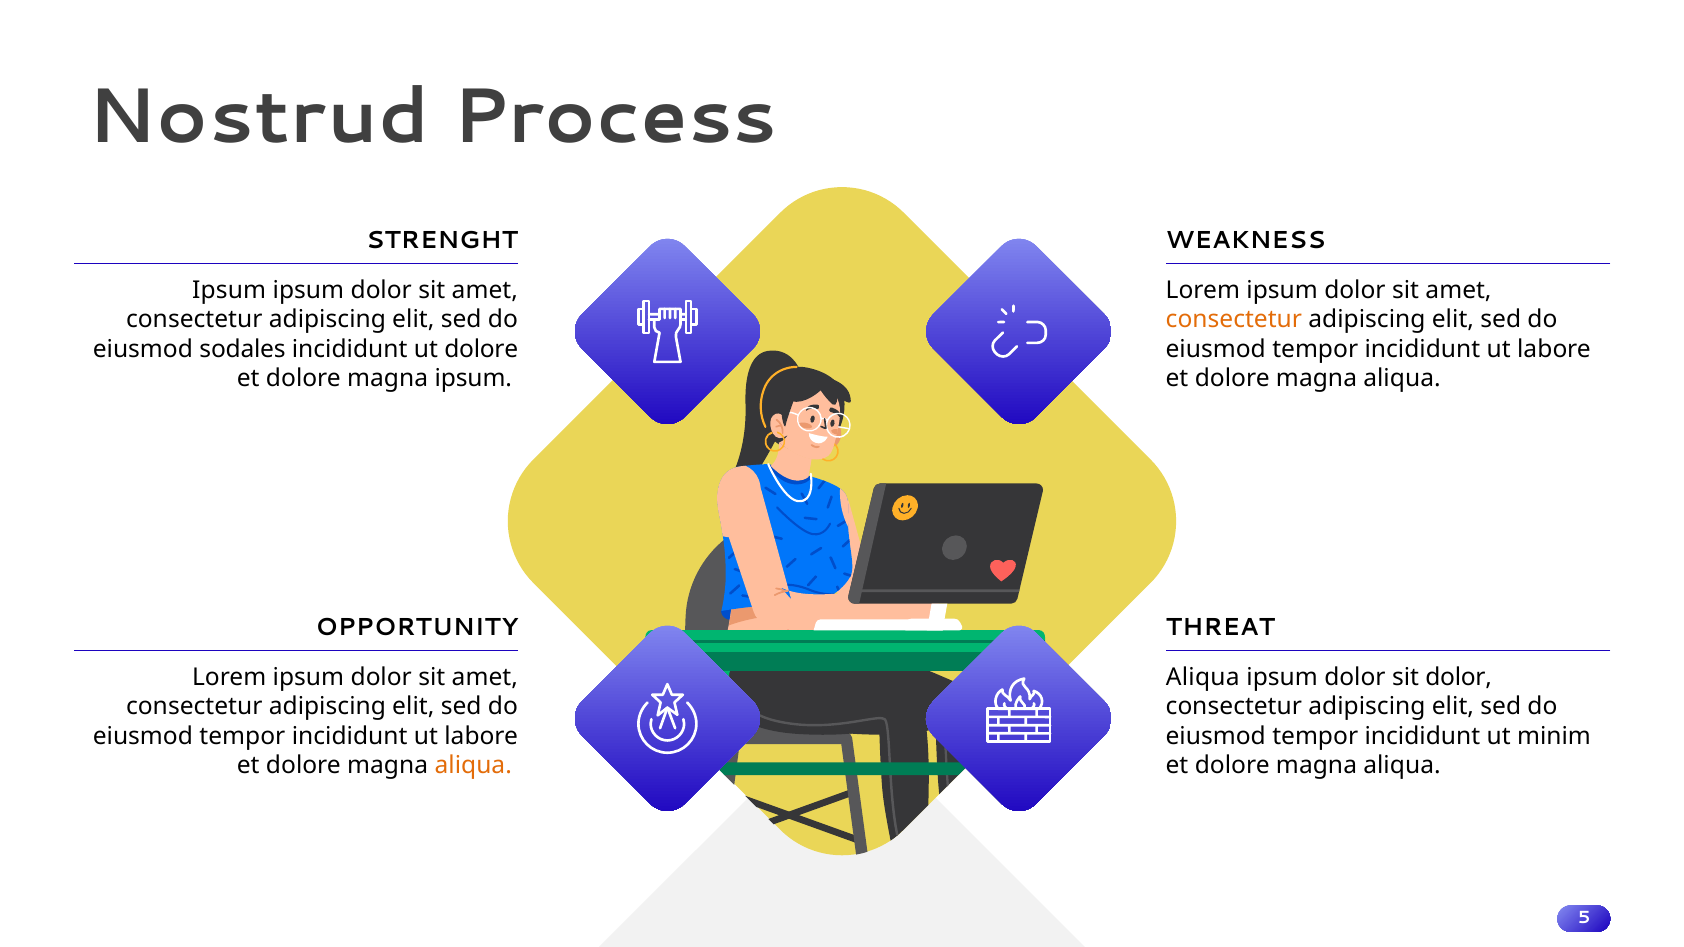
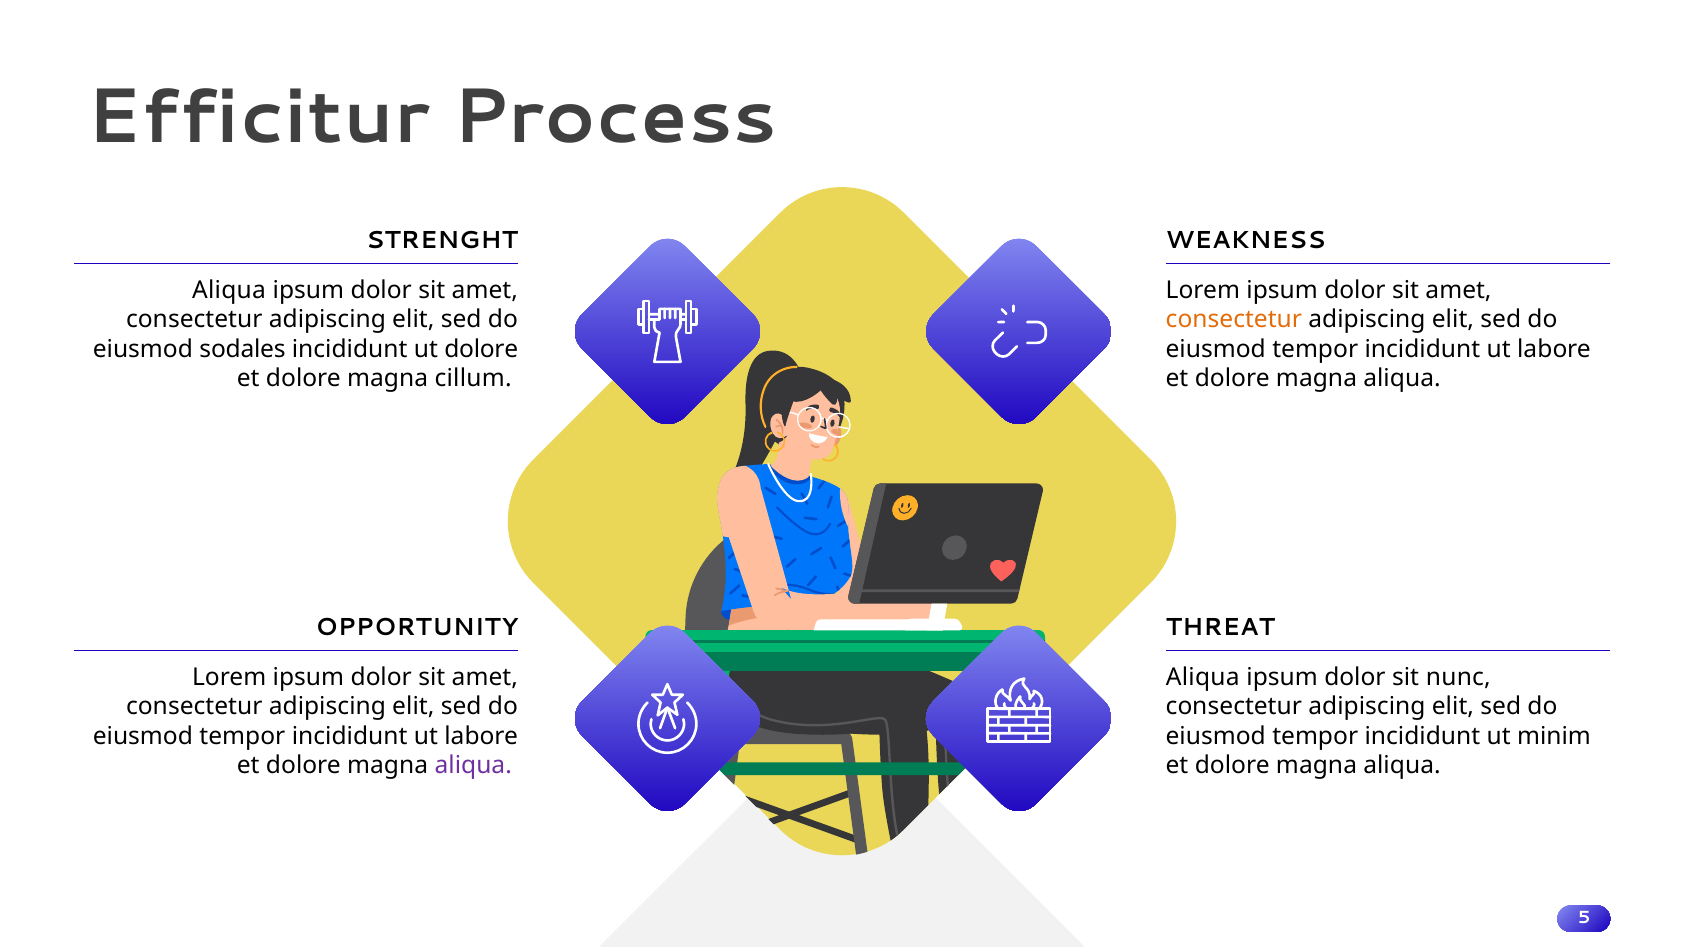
Nostrud: Nostrud -> Efficitur (258, 117)
Ipsum: Ipsum -> Aliqua (229, 290)
magna ipsum: ipsum -> cillum (473, 379)
sit dolor: dolor -> nunc (1458, 677)
aliqua colour: orange -> purple (473, 766)
